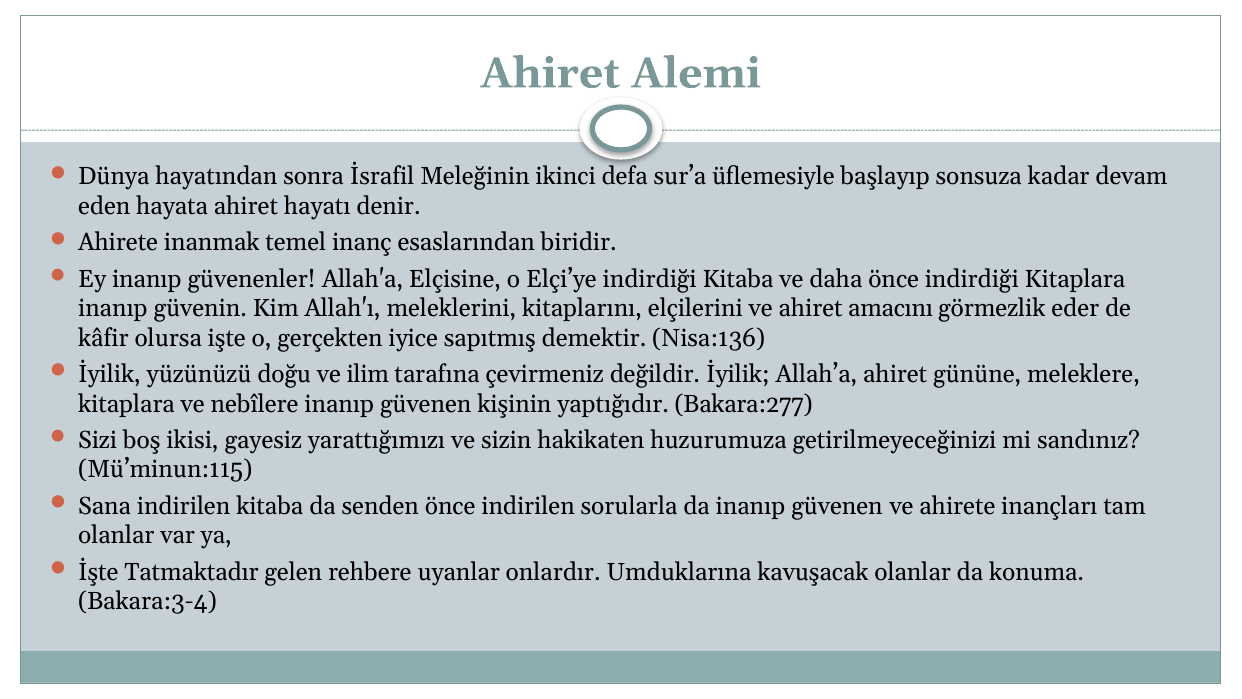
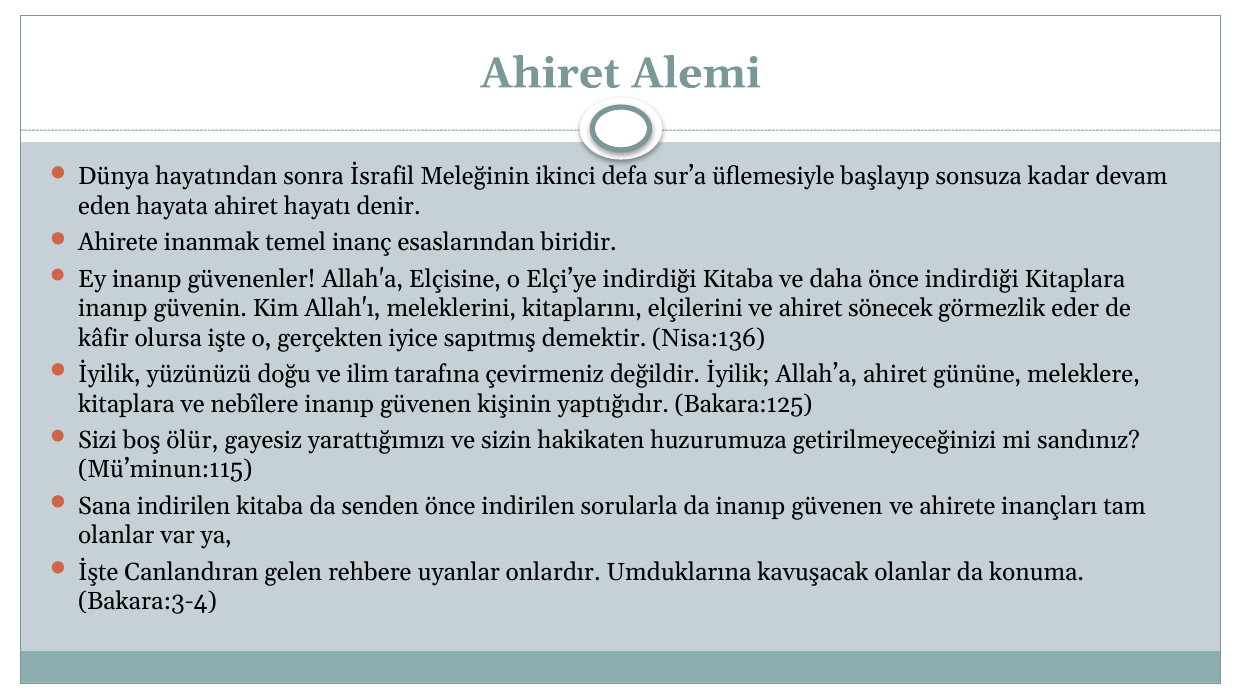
amacını: amacını -> sönecek (891, 308)
Bakara:277: Bakara:277 -> Bakara:125 (744, 404)
ikisi: ikisi -> ölür (192, 440)
Tatmaktadır: Tatmaktadır -> Canlandıran (191, 572)
